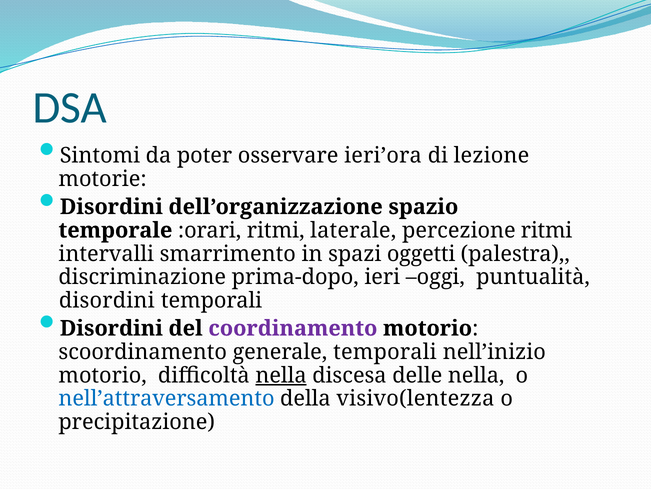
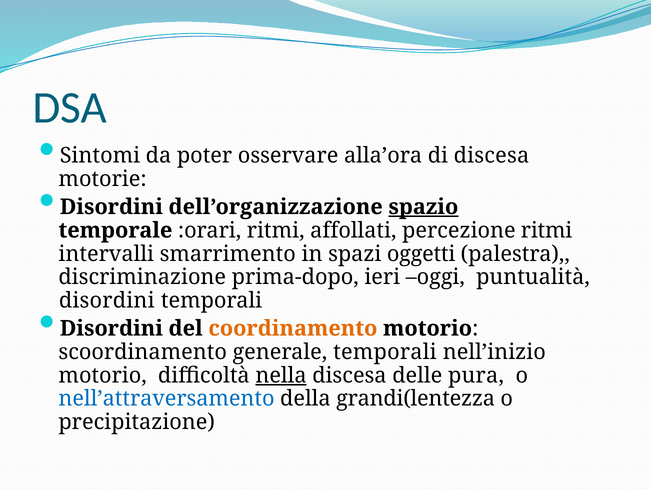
ieri’ora: ieri’ora -> alla’ora (383, 156)
di lezione: lezione -> discesa (491, 156)
spazio underline: none -> present (423, 207)
laterale: laterale -> affollati (353, 230)
coordinamento colour: purple -> orange (293, 328)
delle nella: nella -> pura (476, 375)
visivo(lentezza: visivo(lentezza -> grandi(lentezza (416, 398)
